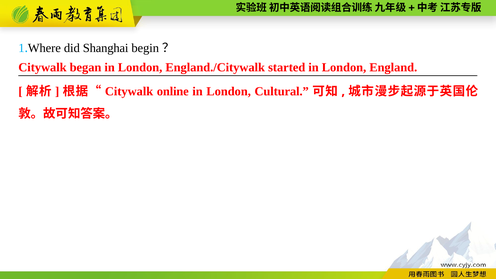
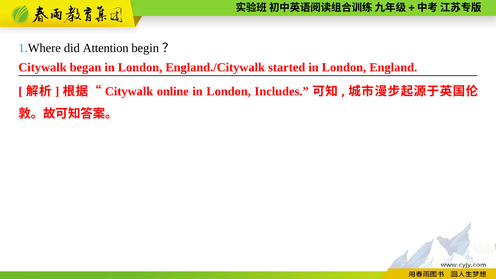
Shanghai: Shanghai -> Attention (106, 48)
Cultural: Cultural -> Includes (282, 91)
